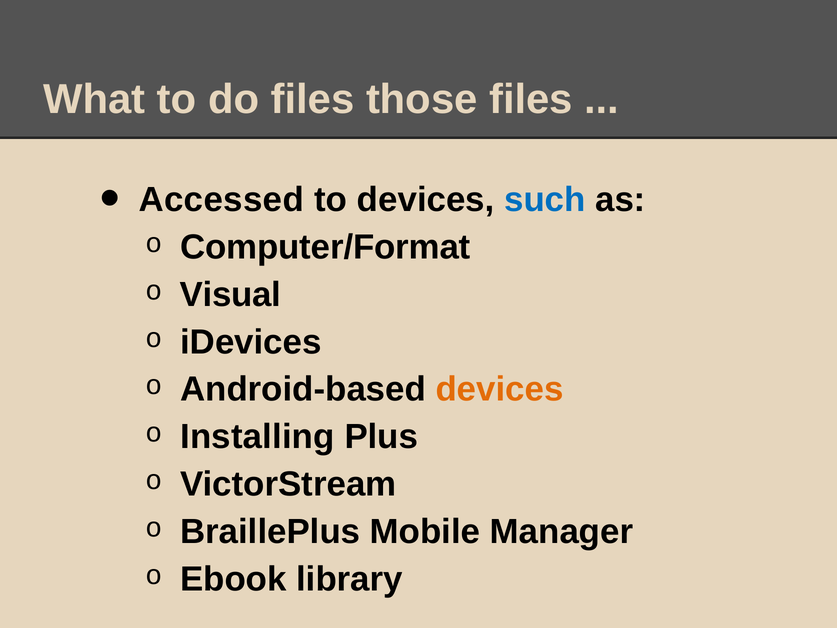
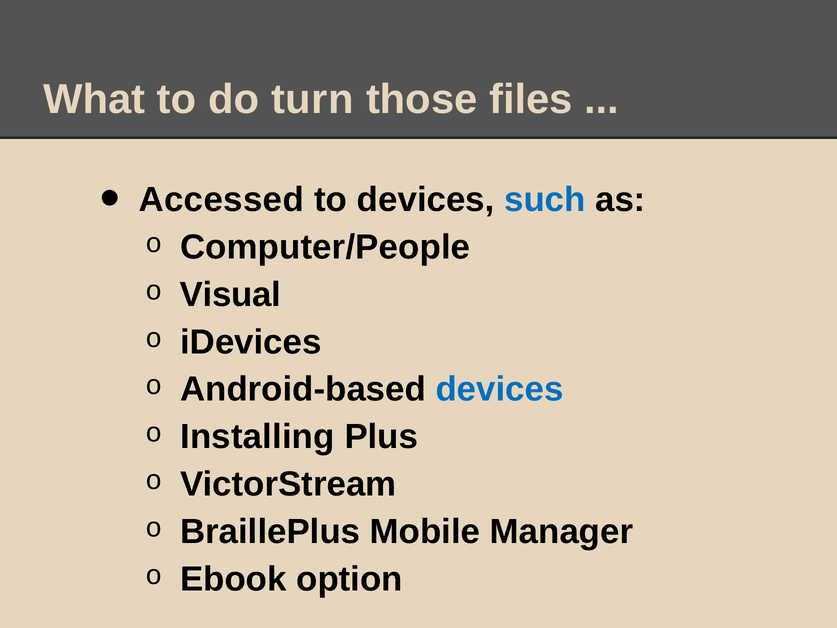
do files: files -> turn (312, 99)
Computer/Format: Computer/Format -> Computer/People (325, 247)
devices colour: orange -> blue (500, 389)
library: library -> option (350, 579)
